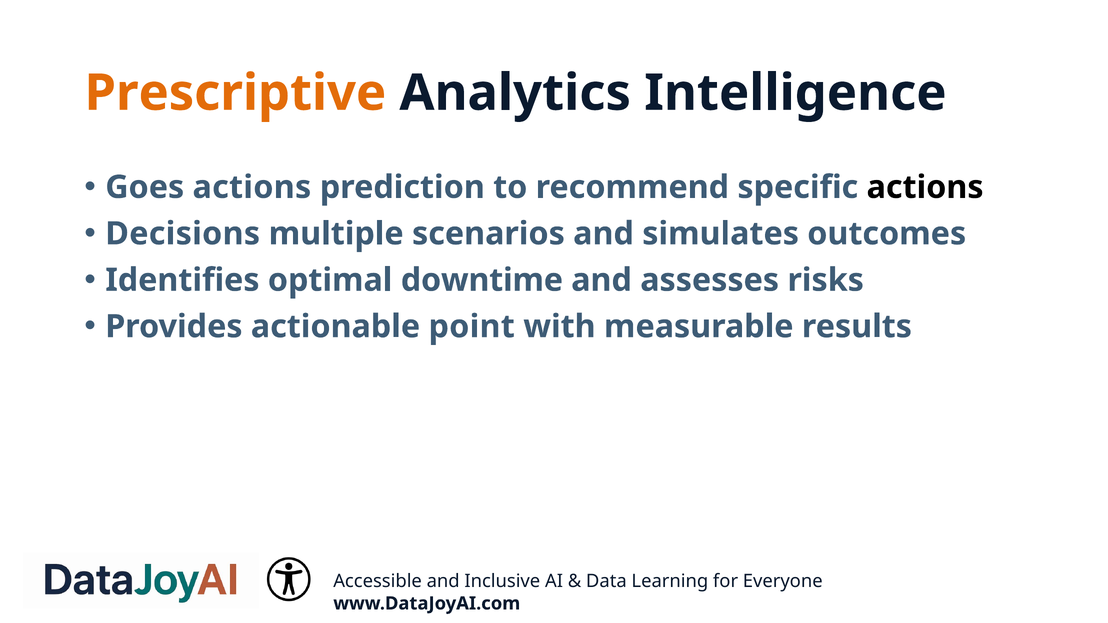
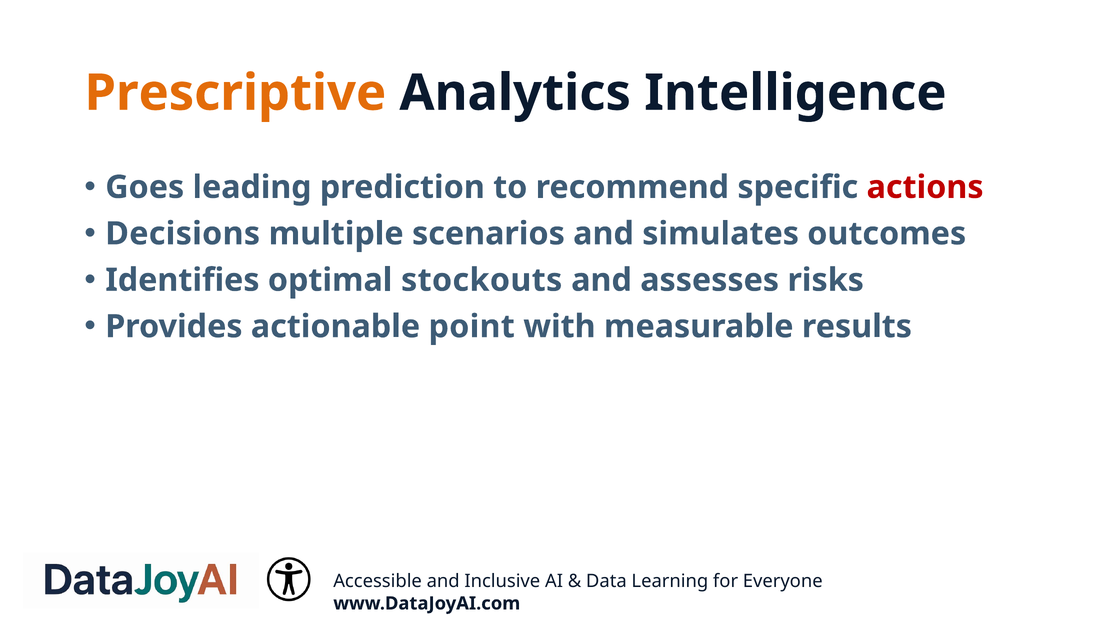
Goes actions: actions -> leading (252, 187)
actions colour: black -> red (925, 187)
downtime: downtime -> stockouts (482, 280)
